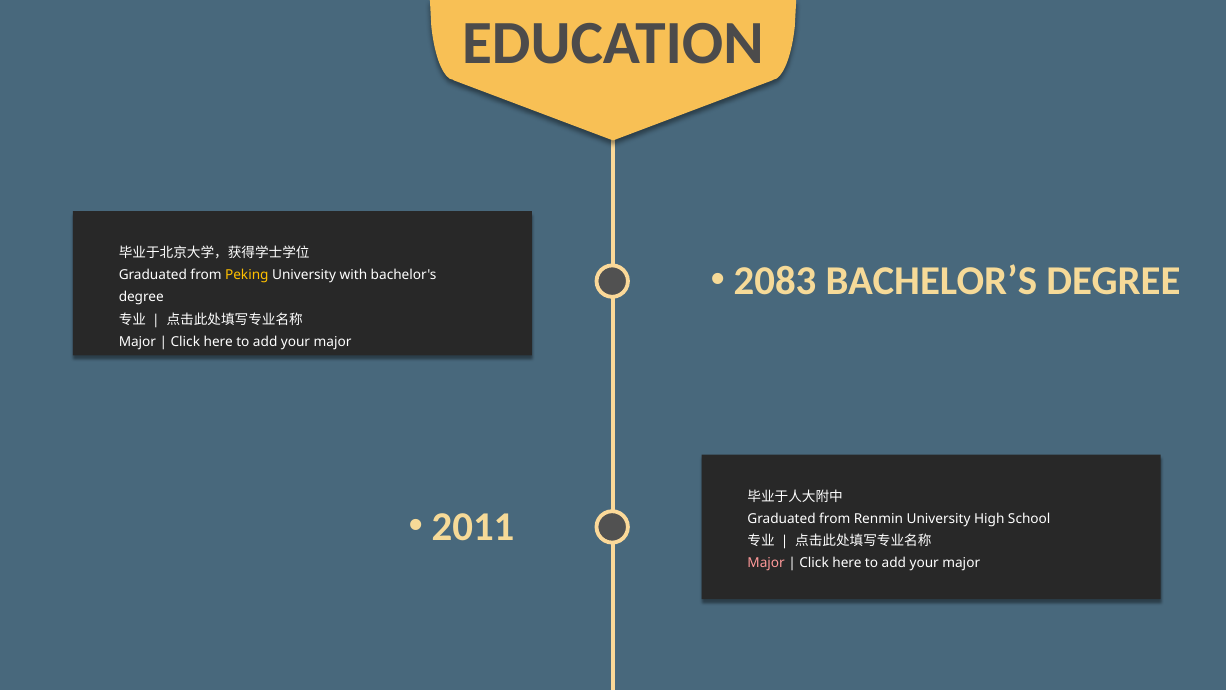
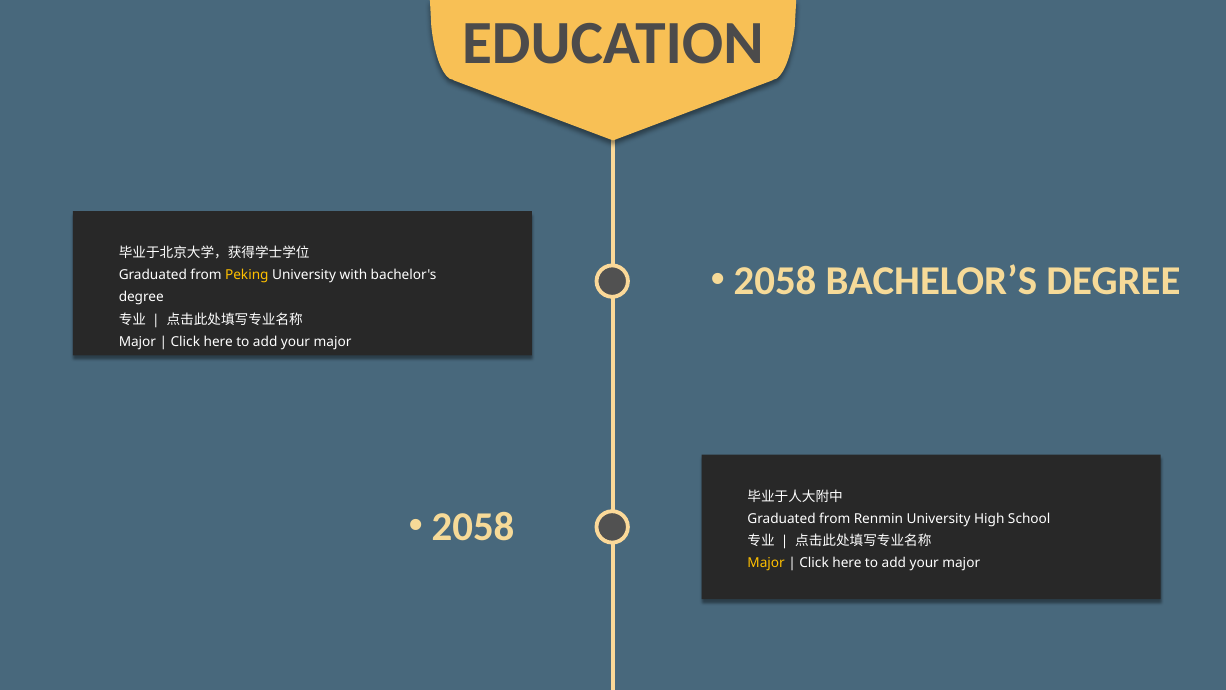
2083: 2083 -> 2058 (775, 281)
2011: 2011 -> 2058 (473, 526)
Major colour: pink -> yellow (766, 563)
